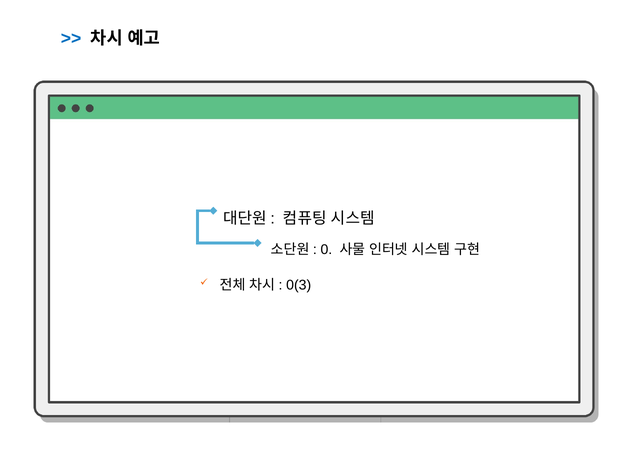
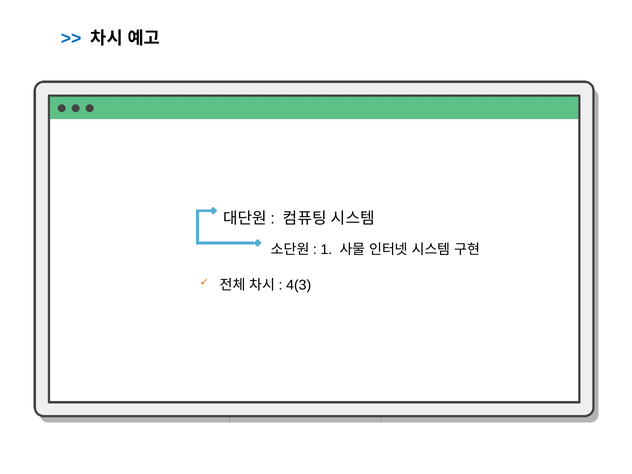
0: 0 -> 1 (326, 250)
0(3: 0(3 -> 4(3 (299, 285)
